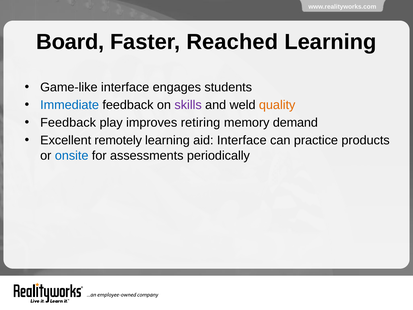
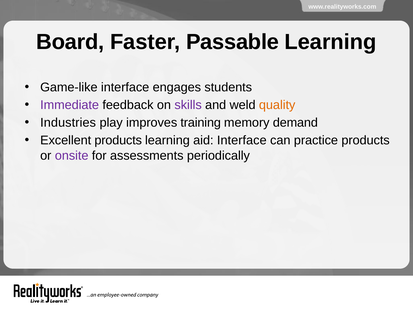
Reached: Reached -> Passable (233, 42)
Immediate colour: blue -> purple (70, 105)
Feedback: Feedback -> Industries (68, 123)
retiring: retiring -> training (201, 123)
Excellent remotely: remotely -> products (118, 140)
onsite colour: blue -> purple (72, 155)
